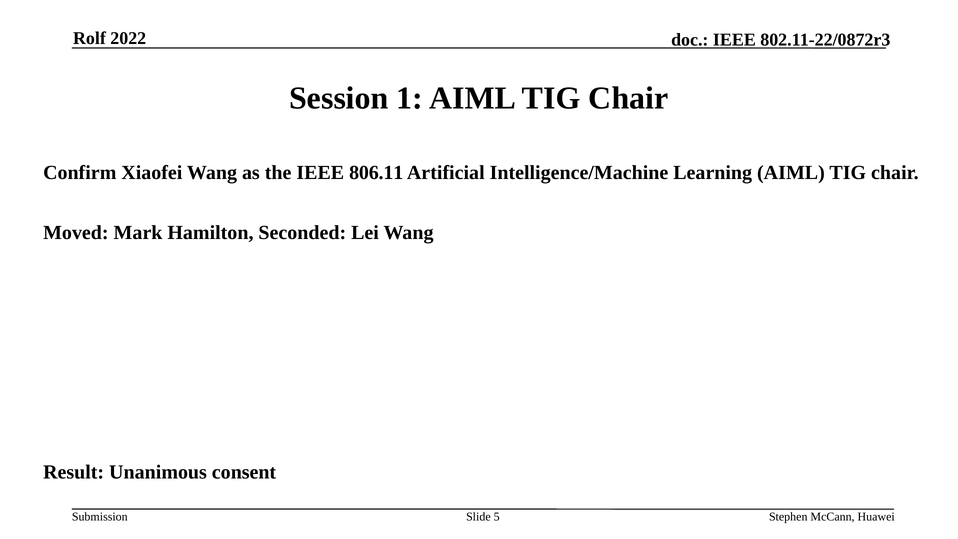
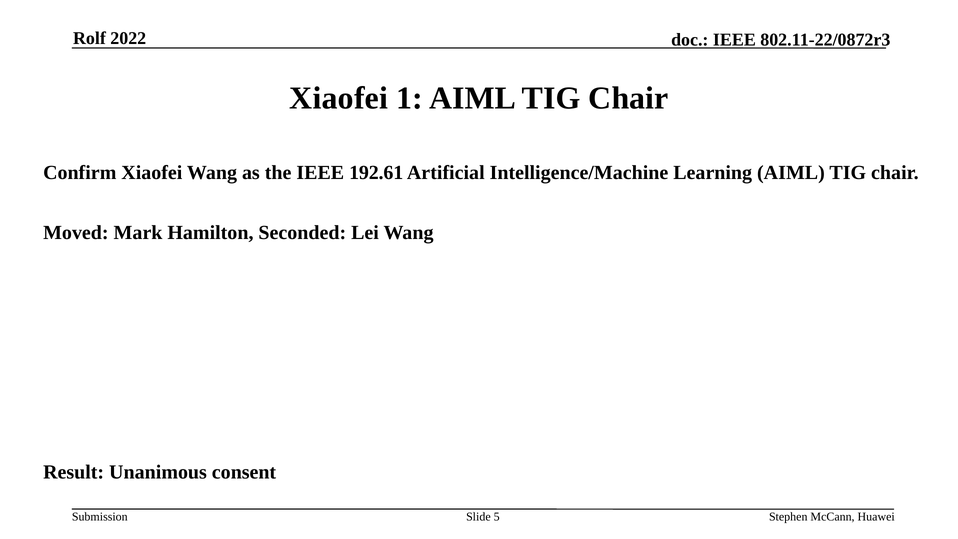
Session: Session -> Xiaofei (339, 98)
806.11: 806.11 -> 192.61 (376, 173)
